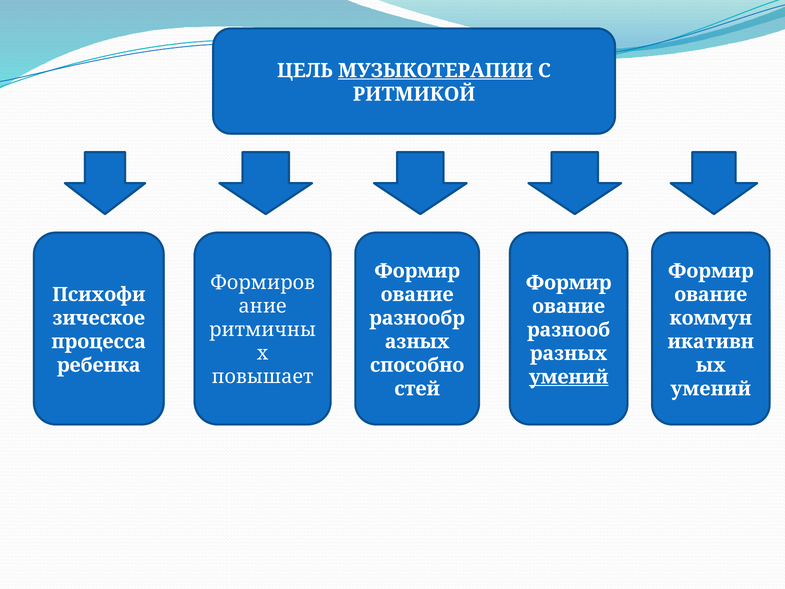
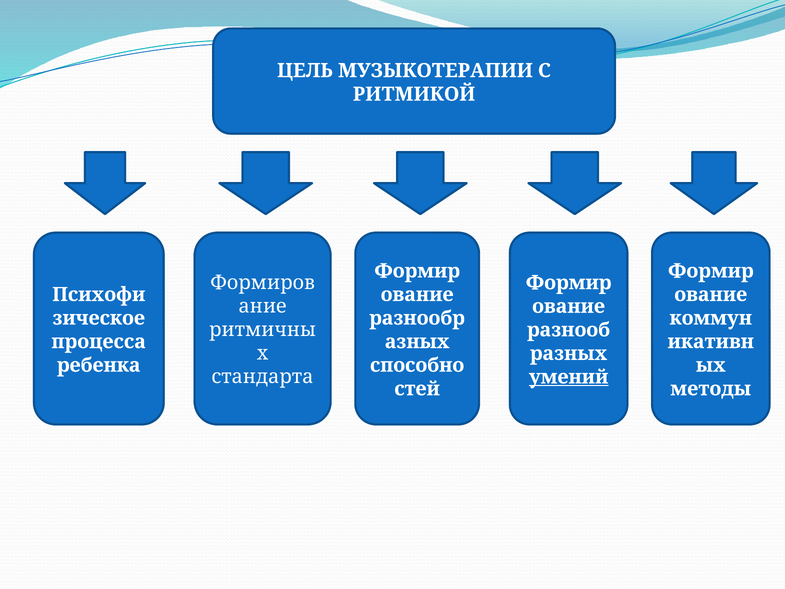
МУЗЫКОТЕРАПИИ underline: present -> none (435, 71)
повышает: повышает -> стандарта (263, 377)
умений: умений -> методы (711, 389)
